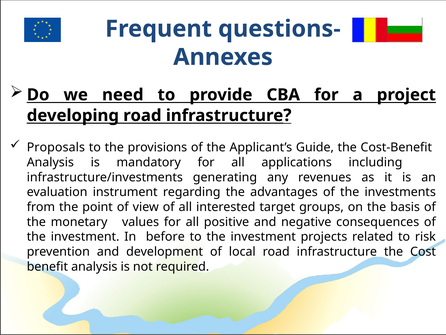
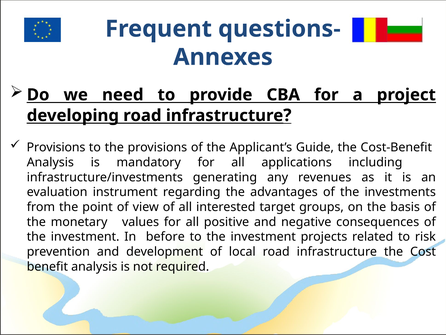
Proposals: Proposals -> Provisions (56, 147)
